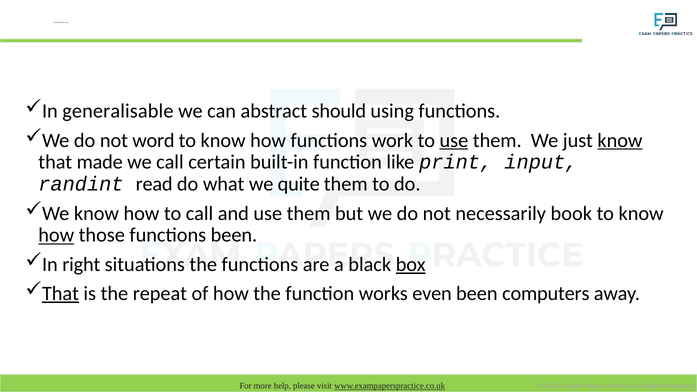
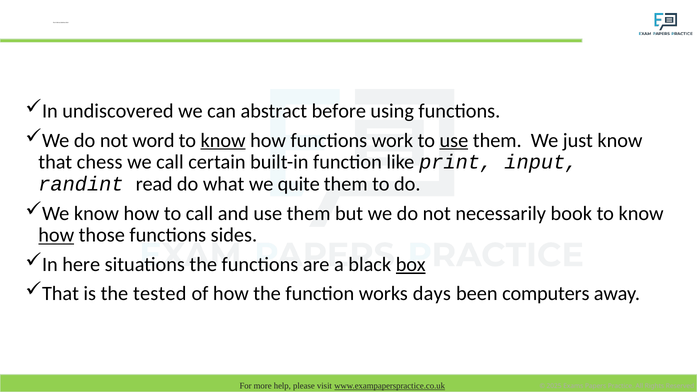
generalisable: generalisable -> undiscovered (118, 111)
should: should -> before (339, 111)
know underline: none -> present (223, 140)
know underline: present -> none (620, 140)
made: made -> chess (100, 162)
functions been: been -> sides (234, 235)
right: right -> here (81, 264)
That underline: present -> none (60, 294)
repeat: repeat -> tested (160, 294)
even: even -> days (432, 294)
